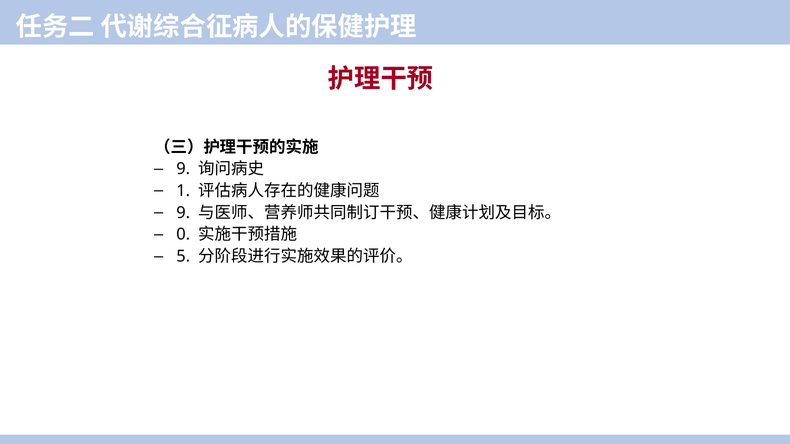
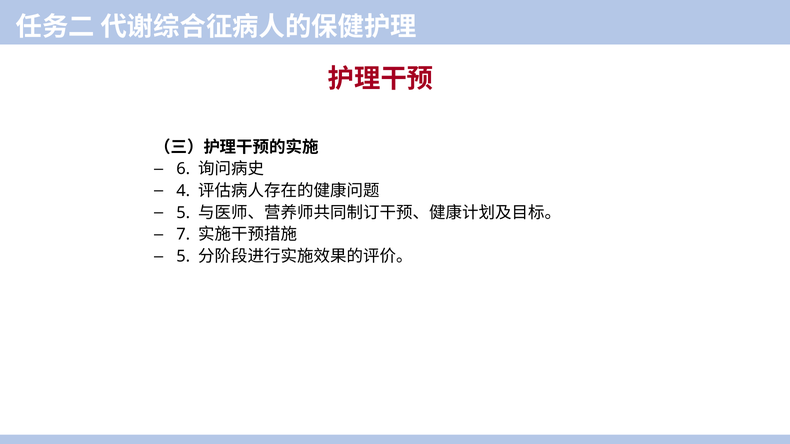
9: 9 -> 6 (183, 169)
1: 1 -> 4 (183, 191)
9: 9 -> 5 (183, 213)
0: 0 -> 7 (183, 235)
